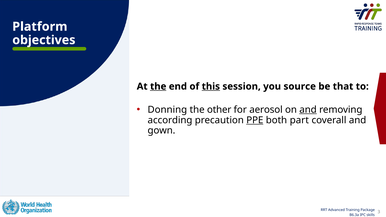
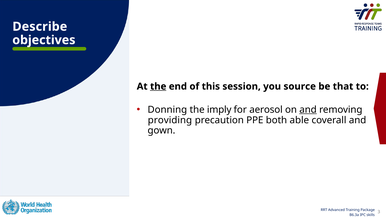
Platform: Platform -> Describe (40, 27)
this underline: present -> none (211, 86)
other: other -> imply (219, 110)
according: according -> providing (170, 120)
PPE underline: present -> none (255, 120)
part: part -> able (299, 120)
